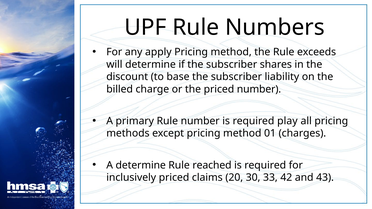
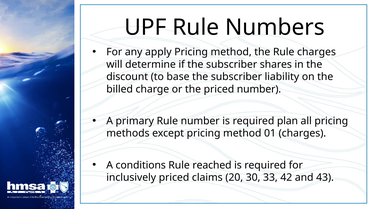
Rule exceeds: exceeds -> charges (317, 52)
play: play -> plan (287, 121)
A determine: determine -> conditions (141, 165)
